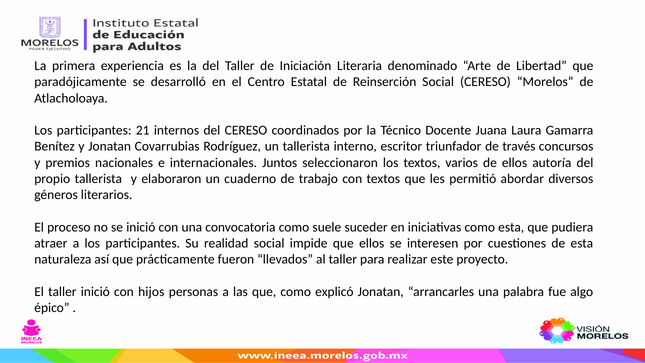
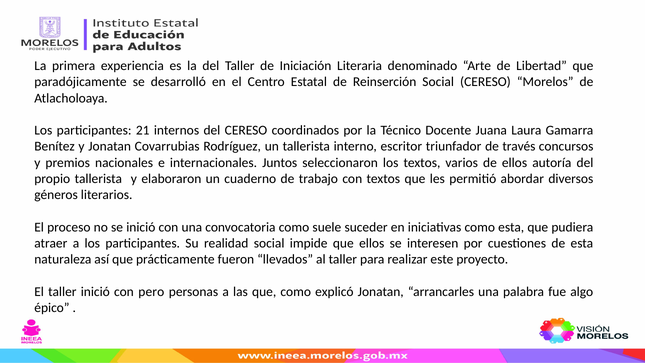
hijos: hijos -> pero (151, 292)
